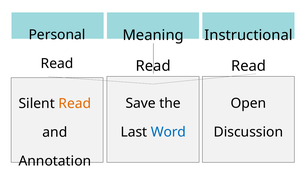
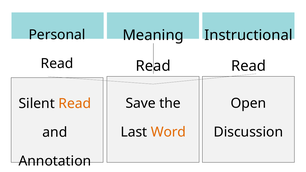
Word colour: blue -> orange (168, 132)
